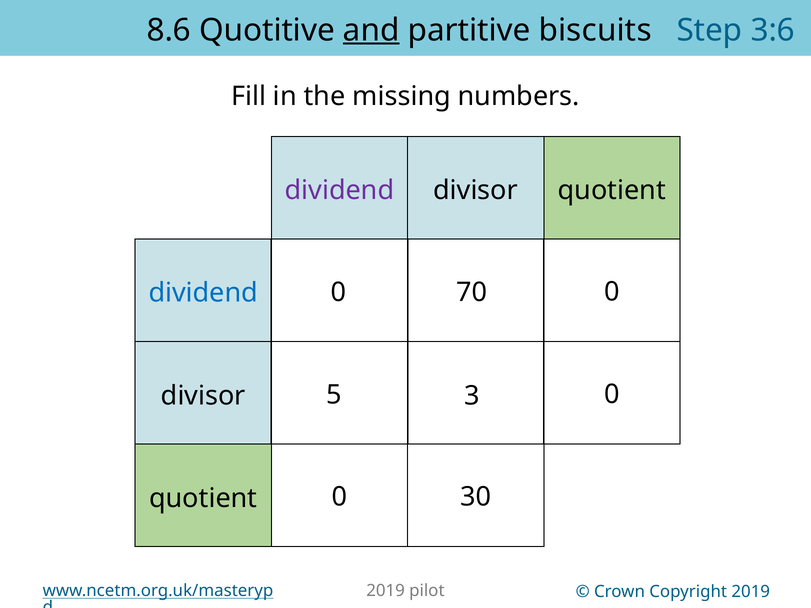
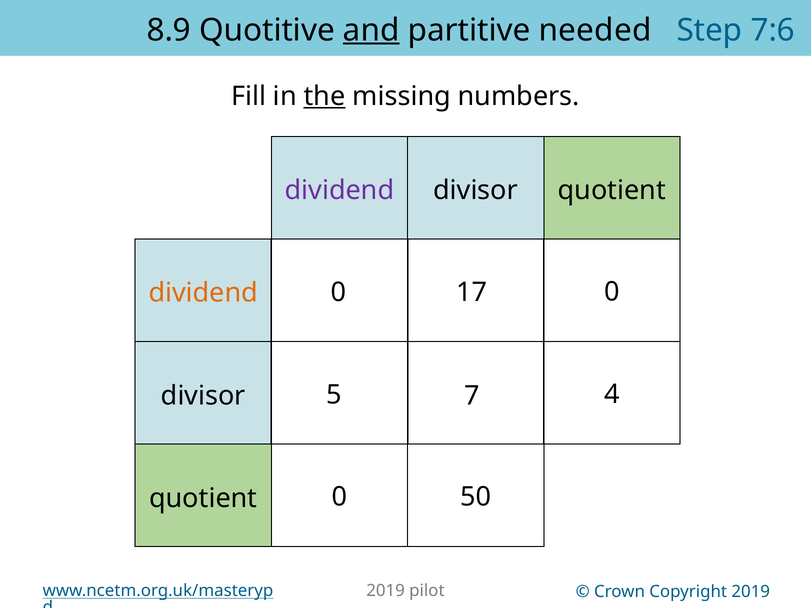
8.6: 8.6 -> 8.9 (169, 30)
biscuits: biscuits -> needed (595, 30)
3:6: 3:6 -> 7:6 (773, 30)
the underline: none -> present (325, 96)
70: 70 -> 17 (472, 293)
dividend colour: blue -> orange (203, 293)
3: 3 -> 7 (472, 396)
divisor 0: 0 -> 4 (612, 394)
30: 30 -> 50 (476, 497)
